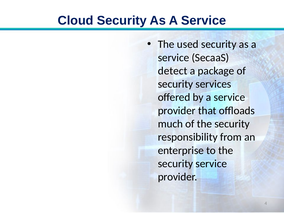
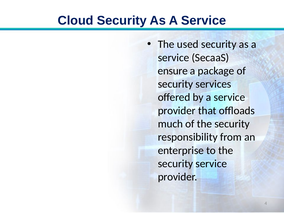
detect: detect -> ensure (173, 71)
